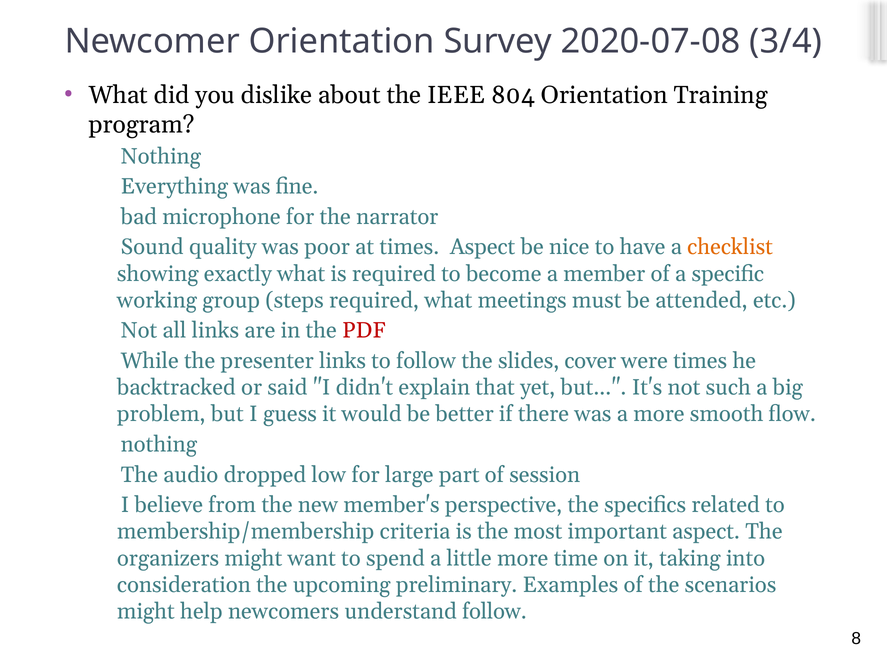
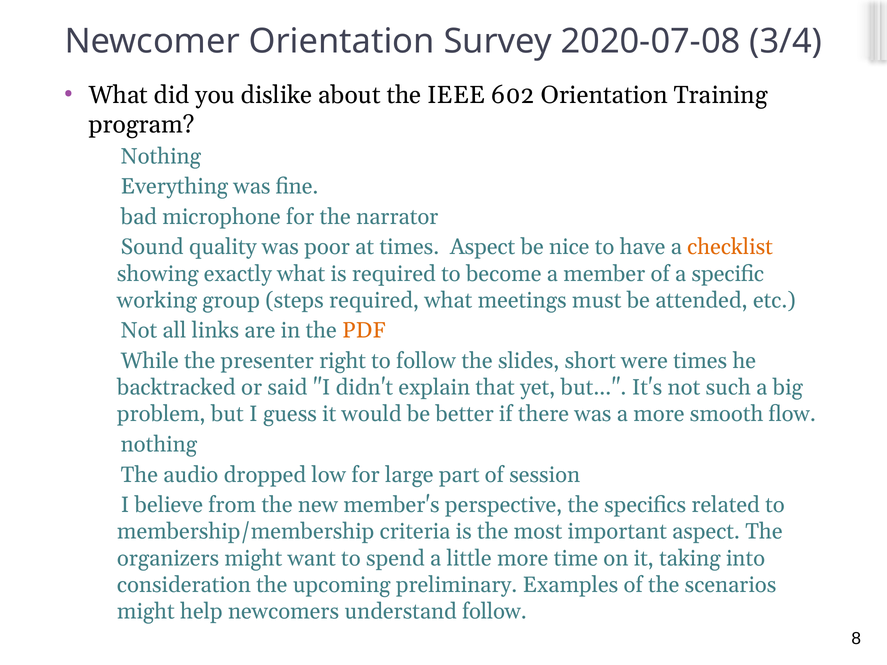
804: 804 -> 602 (513, 95)
PDF colour: red -> orange (364, 331)
presenter links: links -> right (343, 361)
cover: cover -> short (590, 361)
